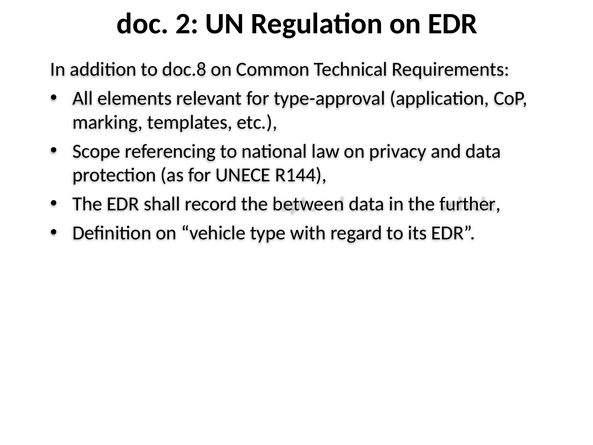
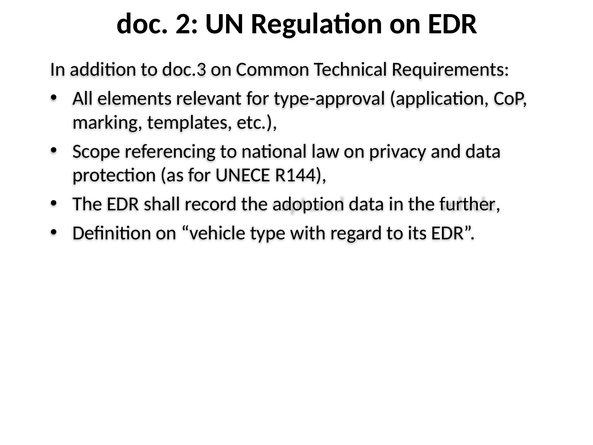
doc.8: doc.8 -> doc.3 (184, 69)
between: between -> adoption (309, 204)
